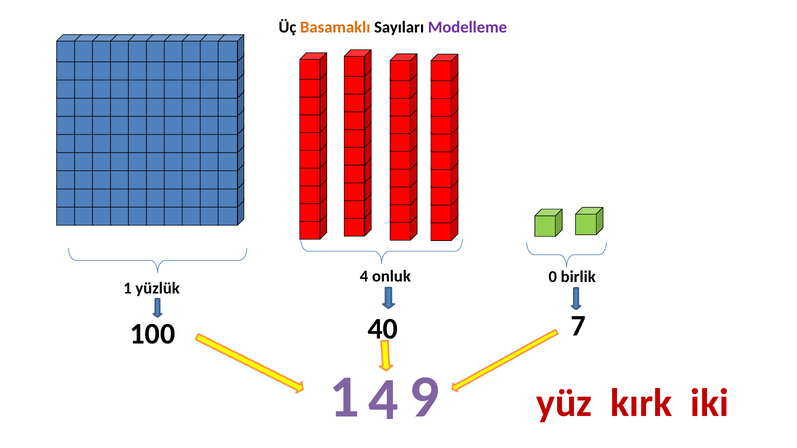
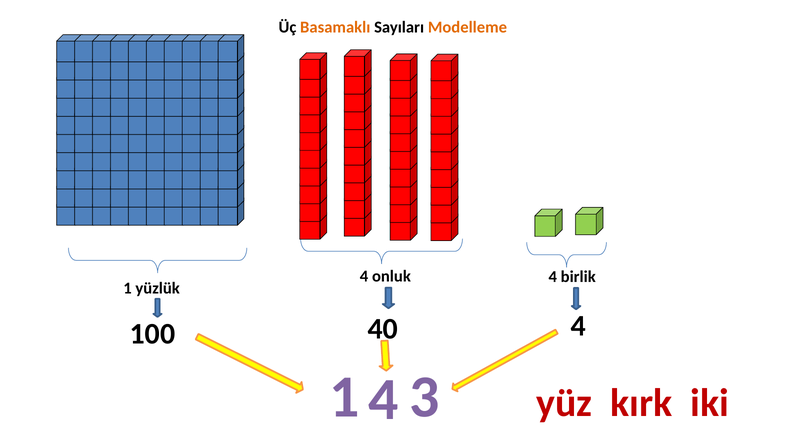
Modelleme colour: purple -> orange (467, 27)
onluk 0: 0 -> 4 (553, 277)
40 7: 7 -> 4 (578, 326)
9: 9 -> 3 (424, 397)
